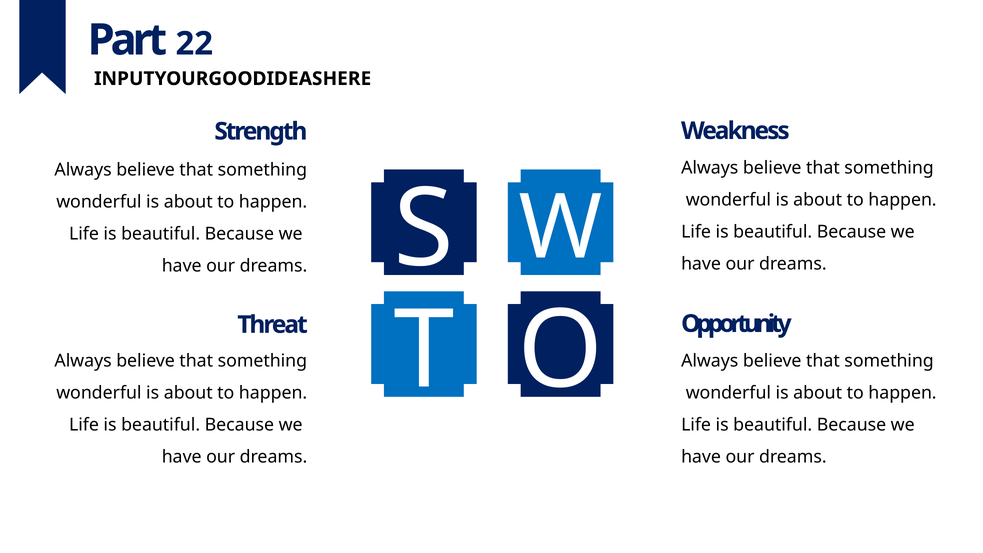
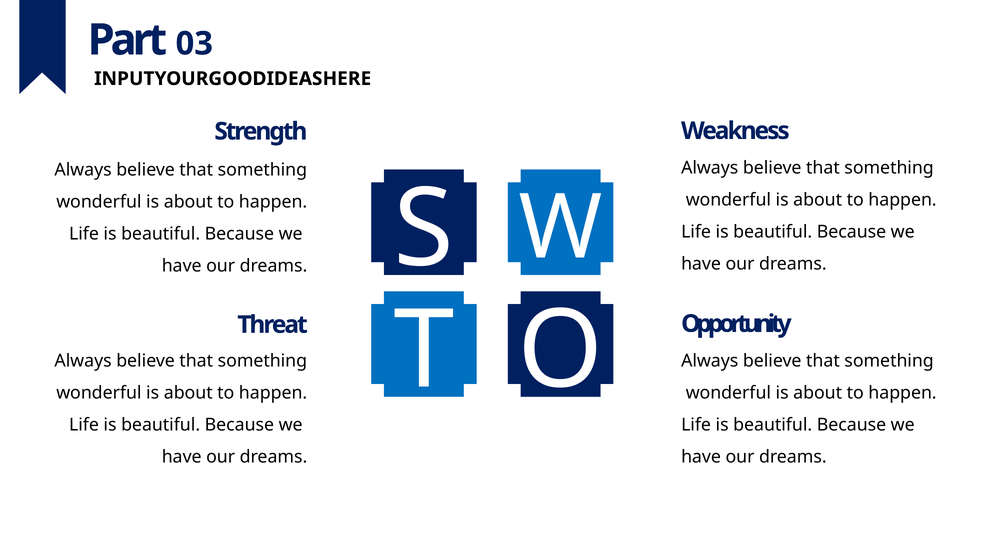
22: 22 -> 03 (194, 44)
